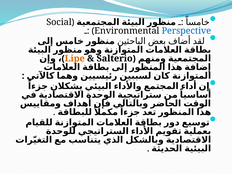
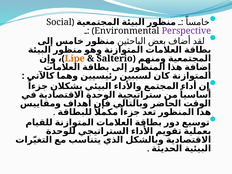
Perspective colour: blue -> purple (186, 31)
